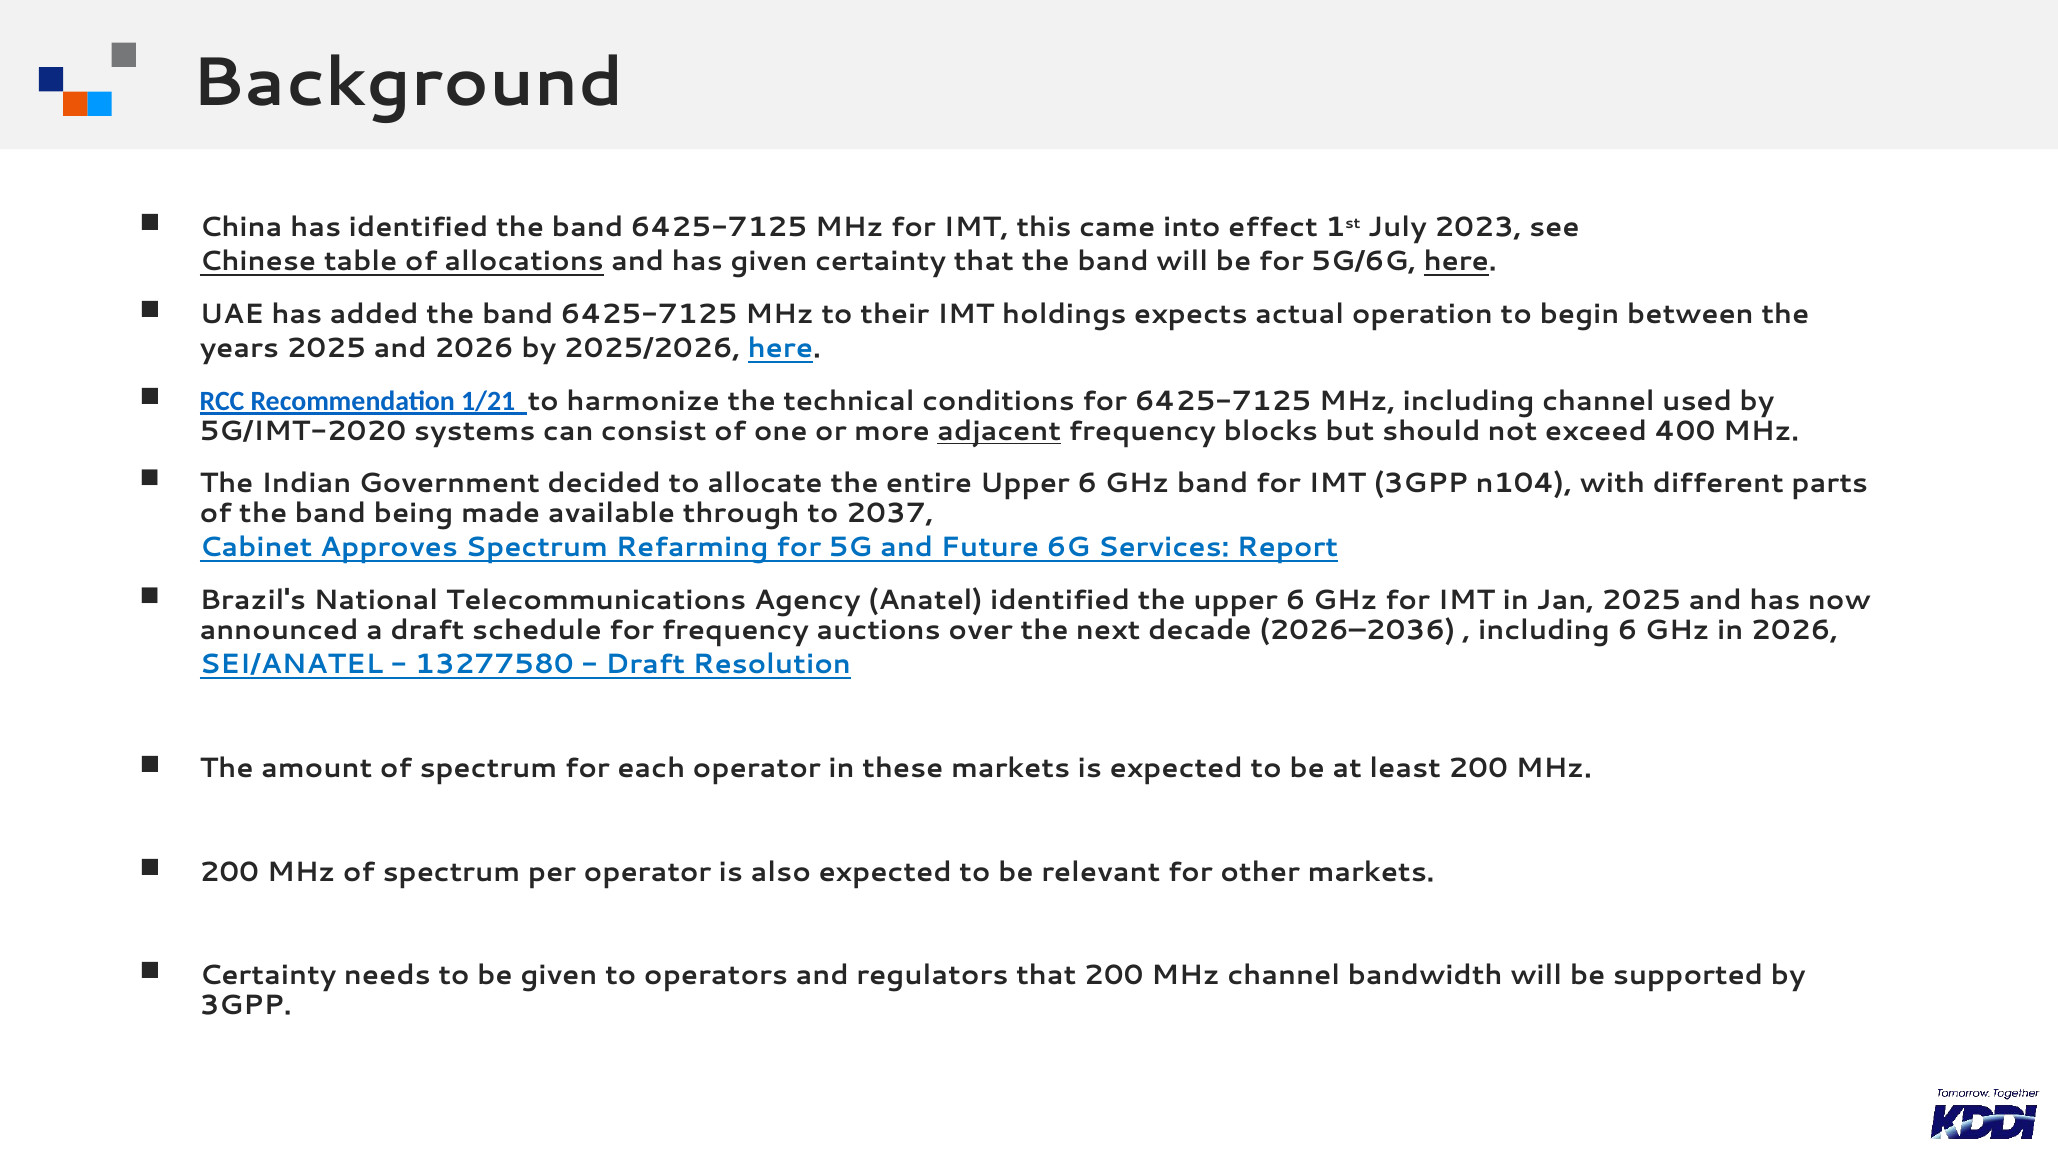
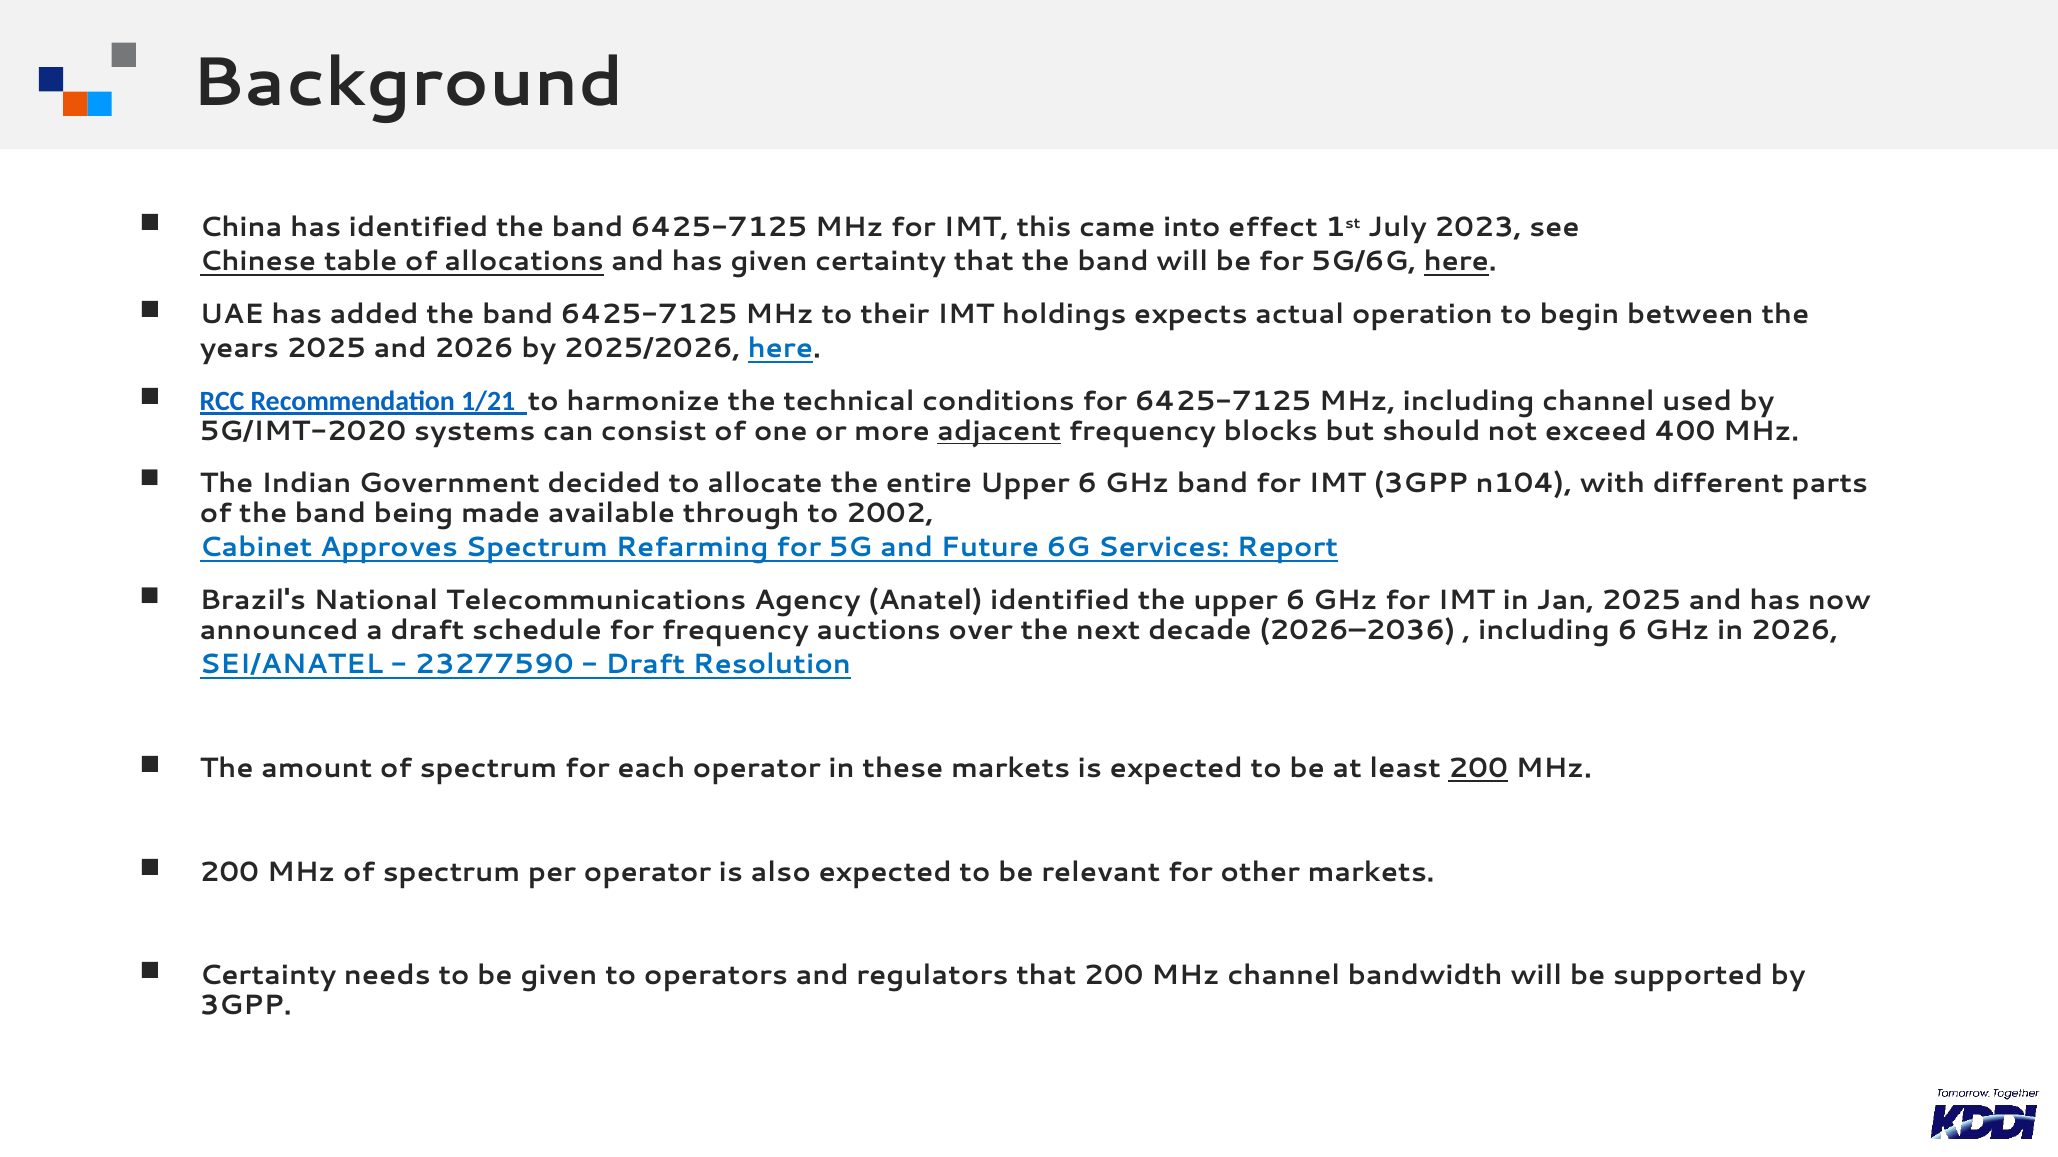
2037: 2037 -> 2002 (890, 513)
13277580: 13277580 -> 23277590 (494, 665)
200 underline: none -> present (1478, 769)
